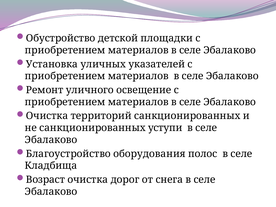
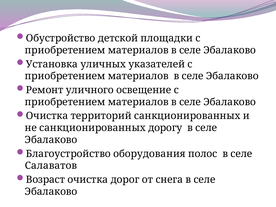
уступи: уступи -> дорогу (165, 128)
Кладбища: Кладбища -> Салаватов (51, 166)
